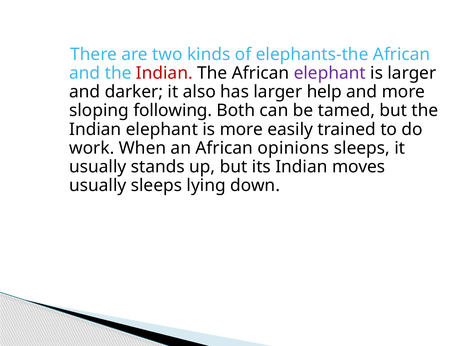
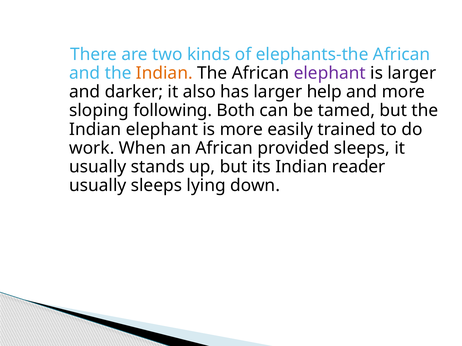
Indian colour: red -> orange (164, 73)
opinions: opinions -> provided (294, 148)
moves: moves -> reader (359, 167)
